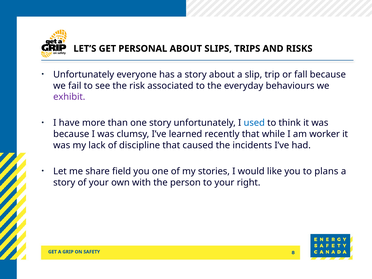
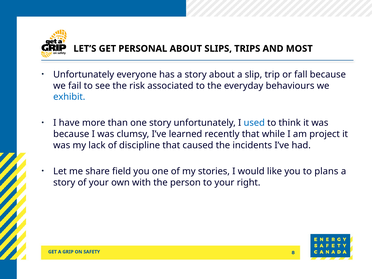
RISKS: RISKS -> MOST (299, 49)
exhibit colour: purple -> blue (69, 97)
worker: worker -> project (325, 134)
